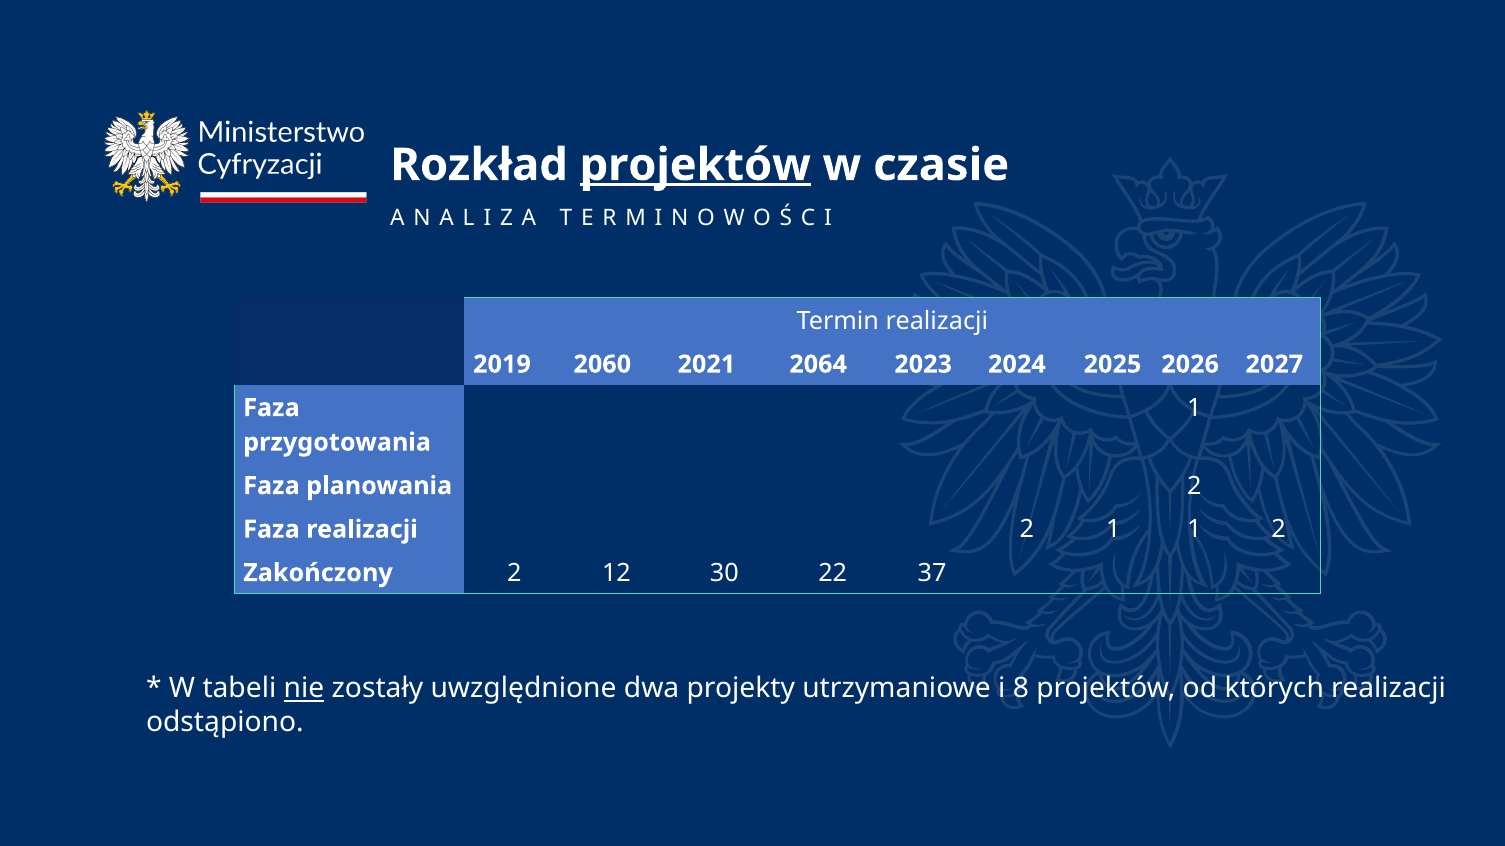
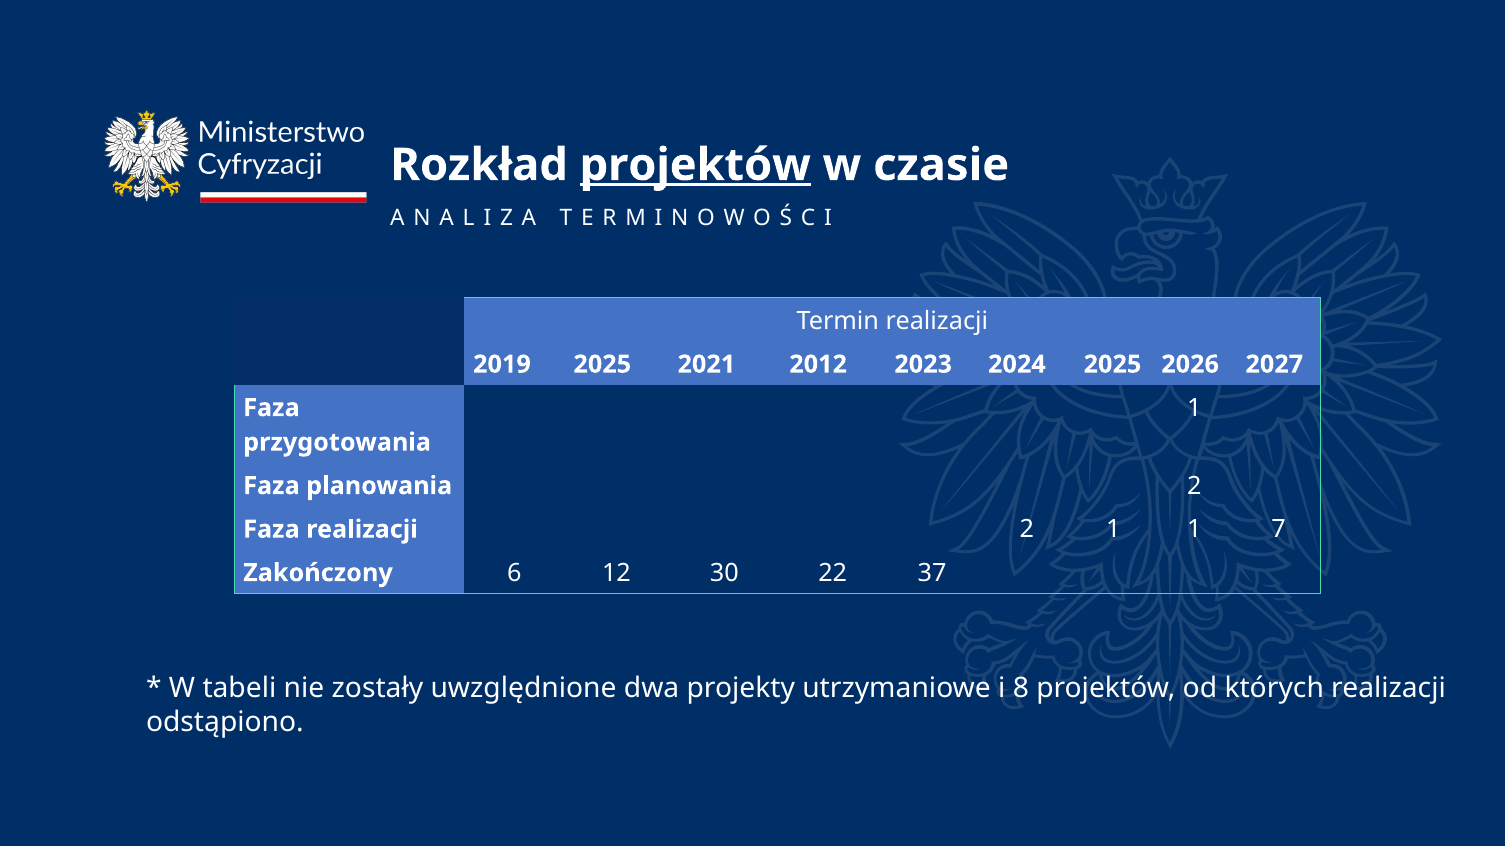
2019 2060: 2060 -> 2025 (602, 365)
2064: 2064 -> 2012 (818, 365)
1 2: 2 -> 7 (1279, 530)
Zakończony 2: 2 -> 6 (514, 573)
nie underline: present -> none (304, 689)
